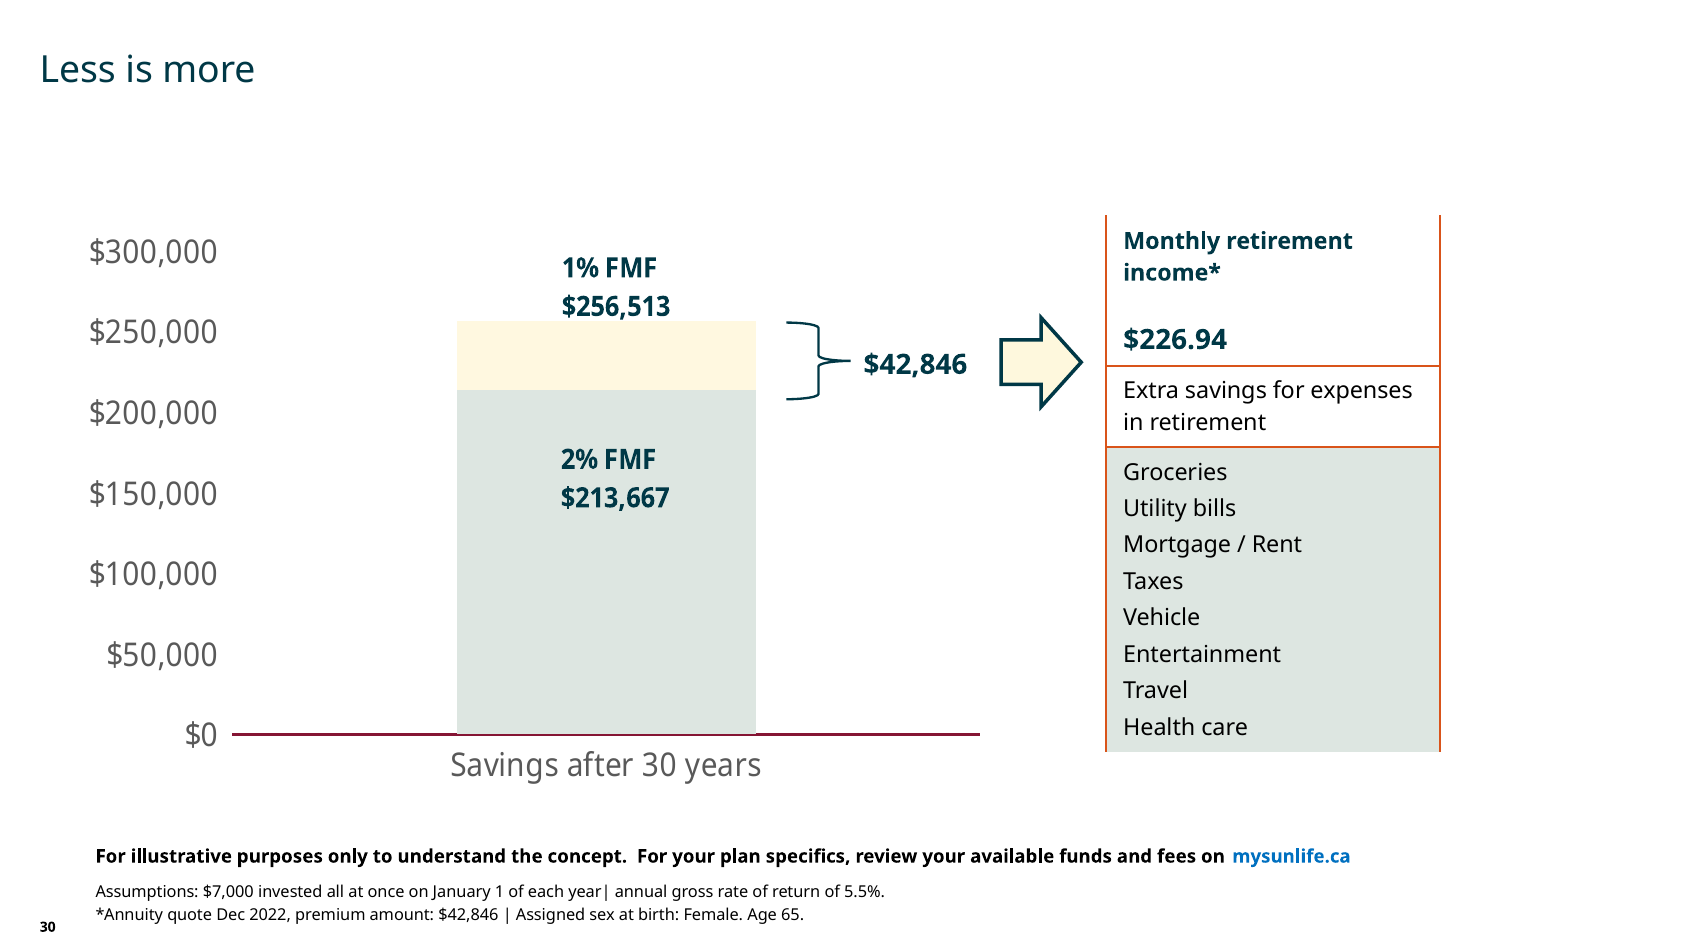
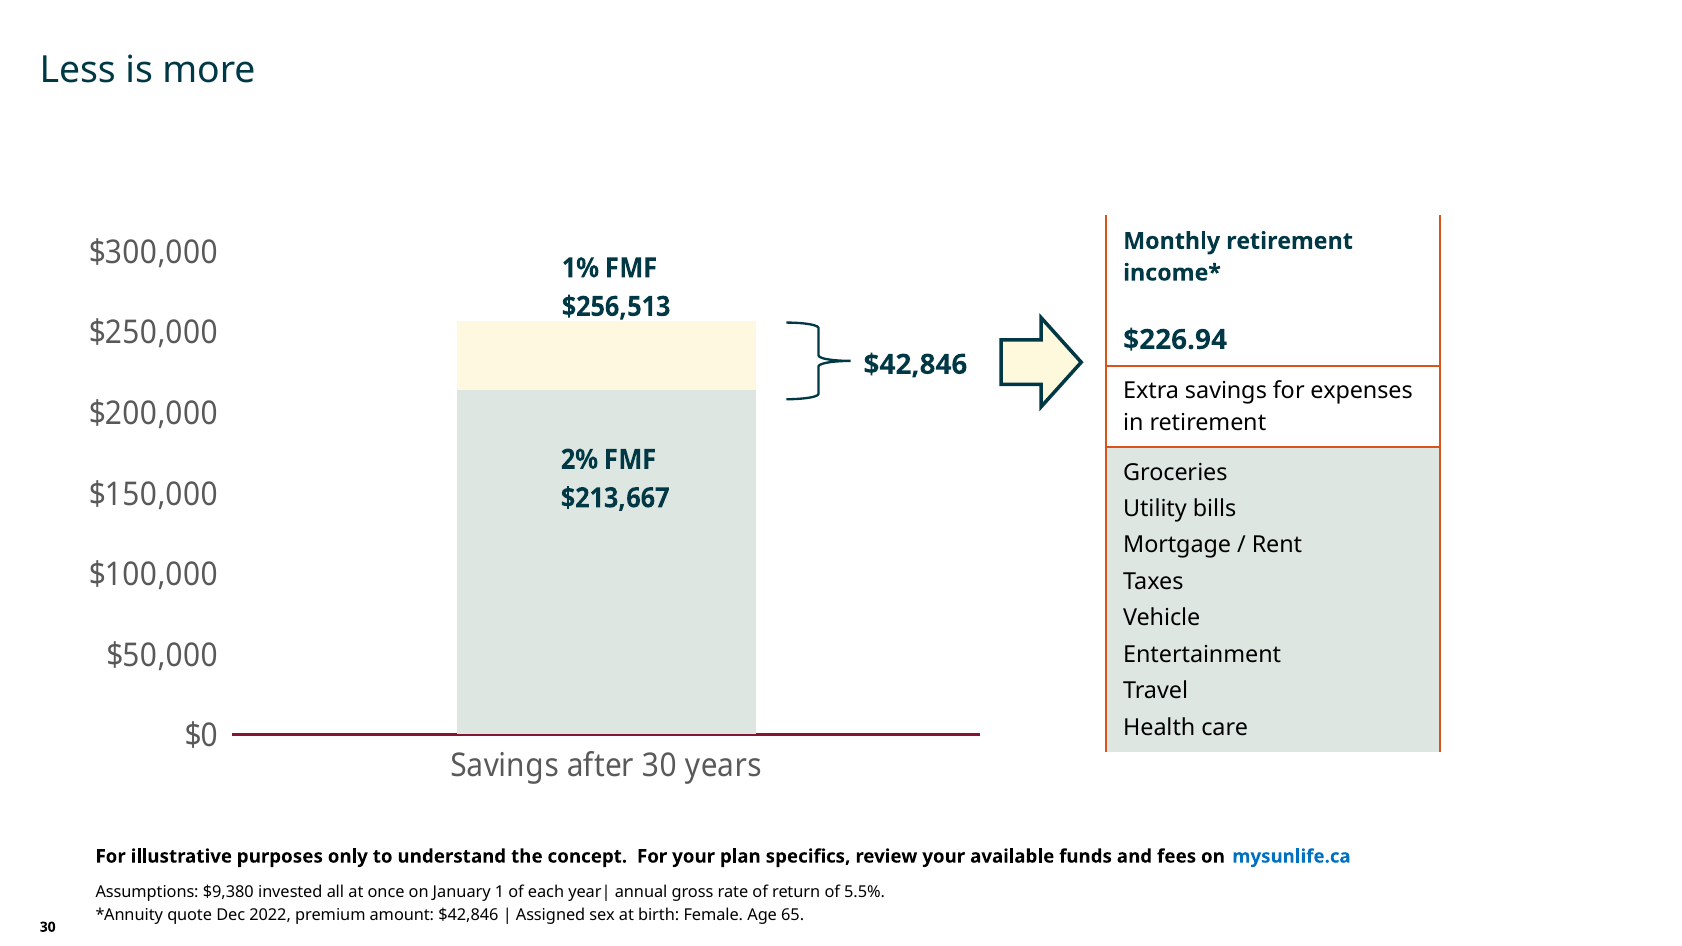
$7,000: $7,000 -> $9,380 (228, 892)
